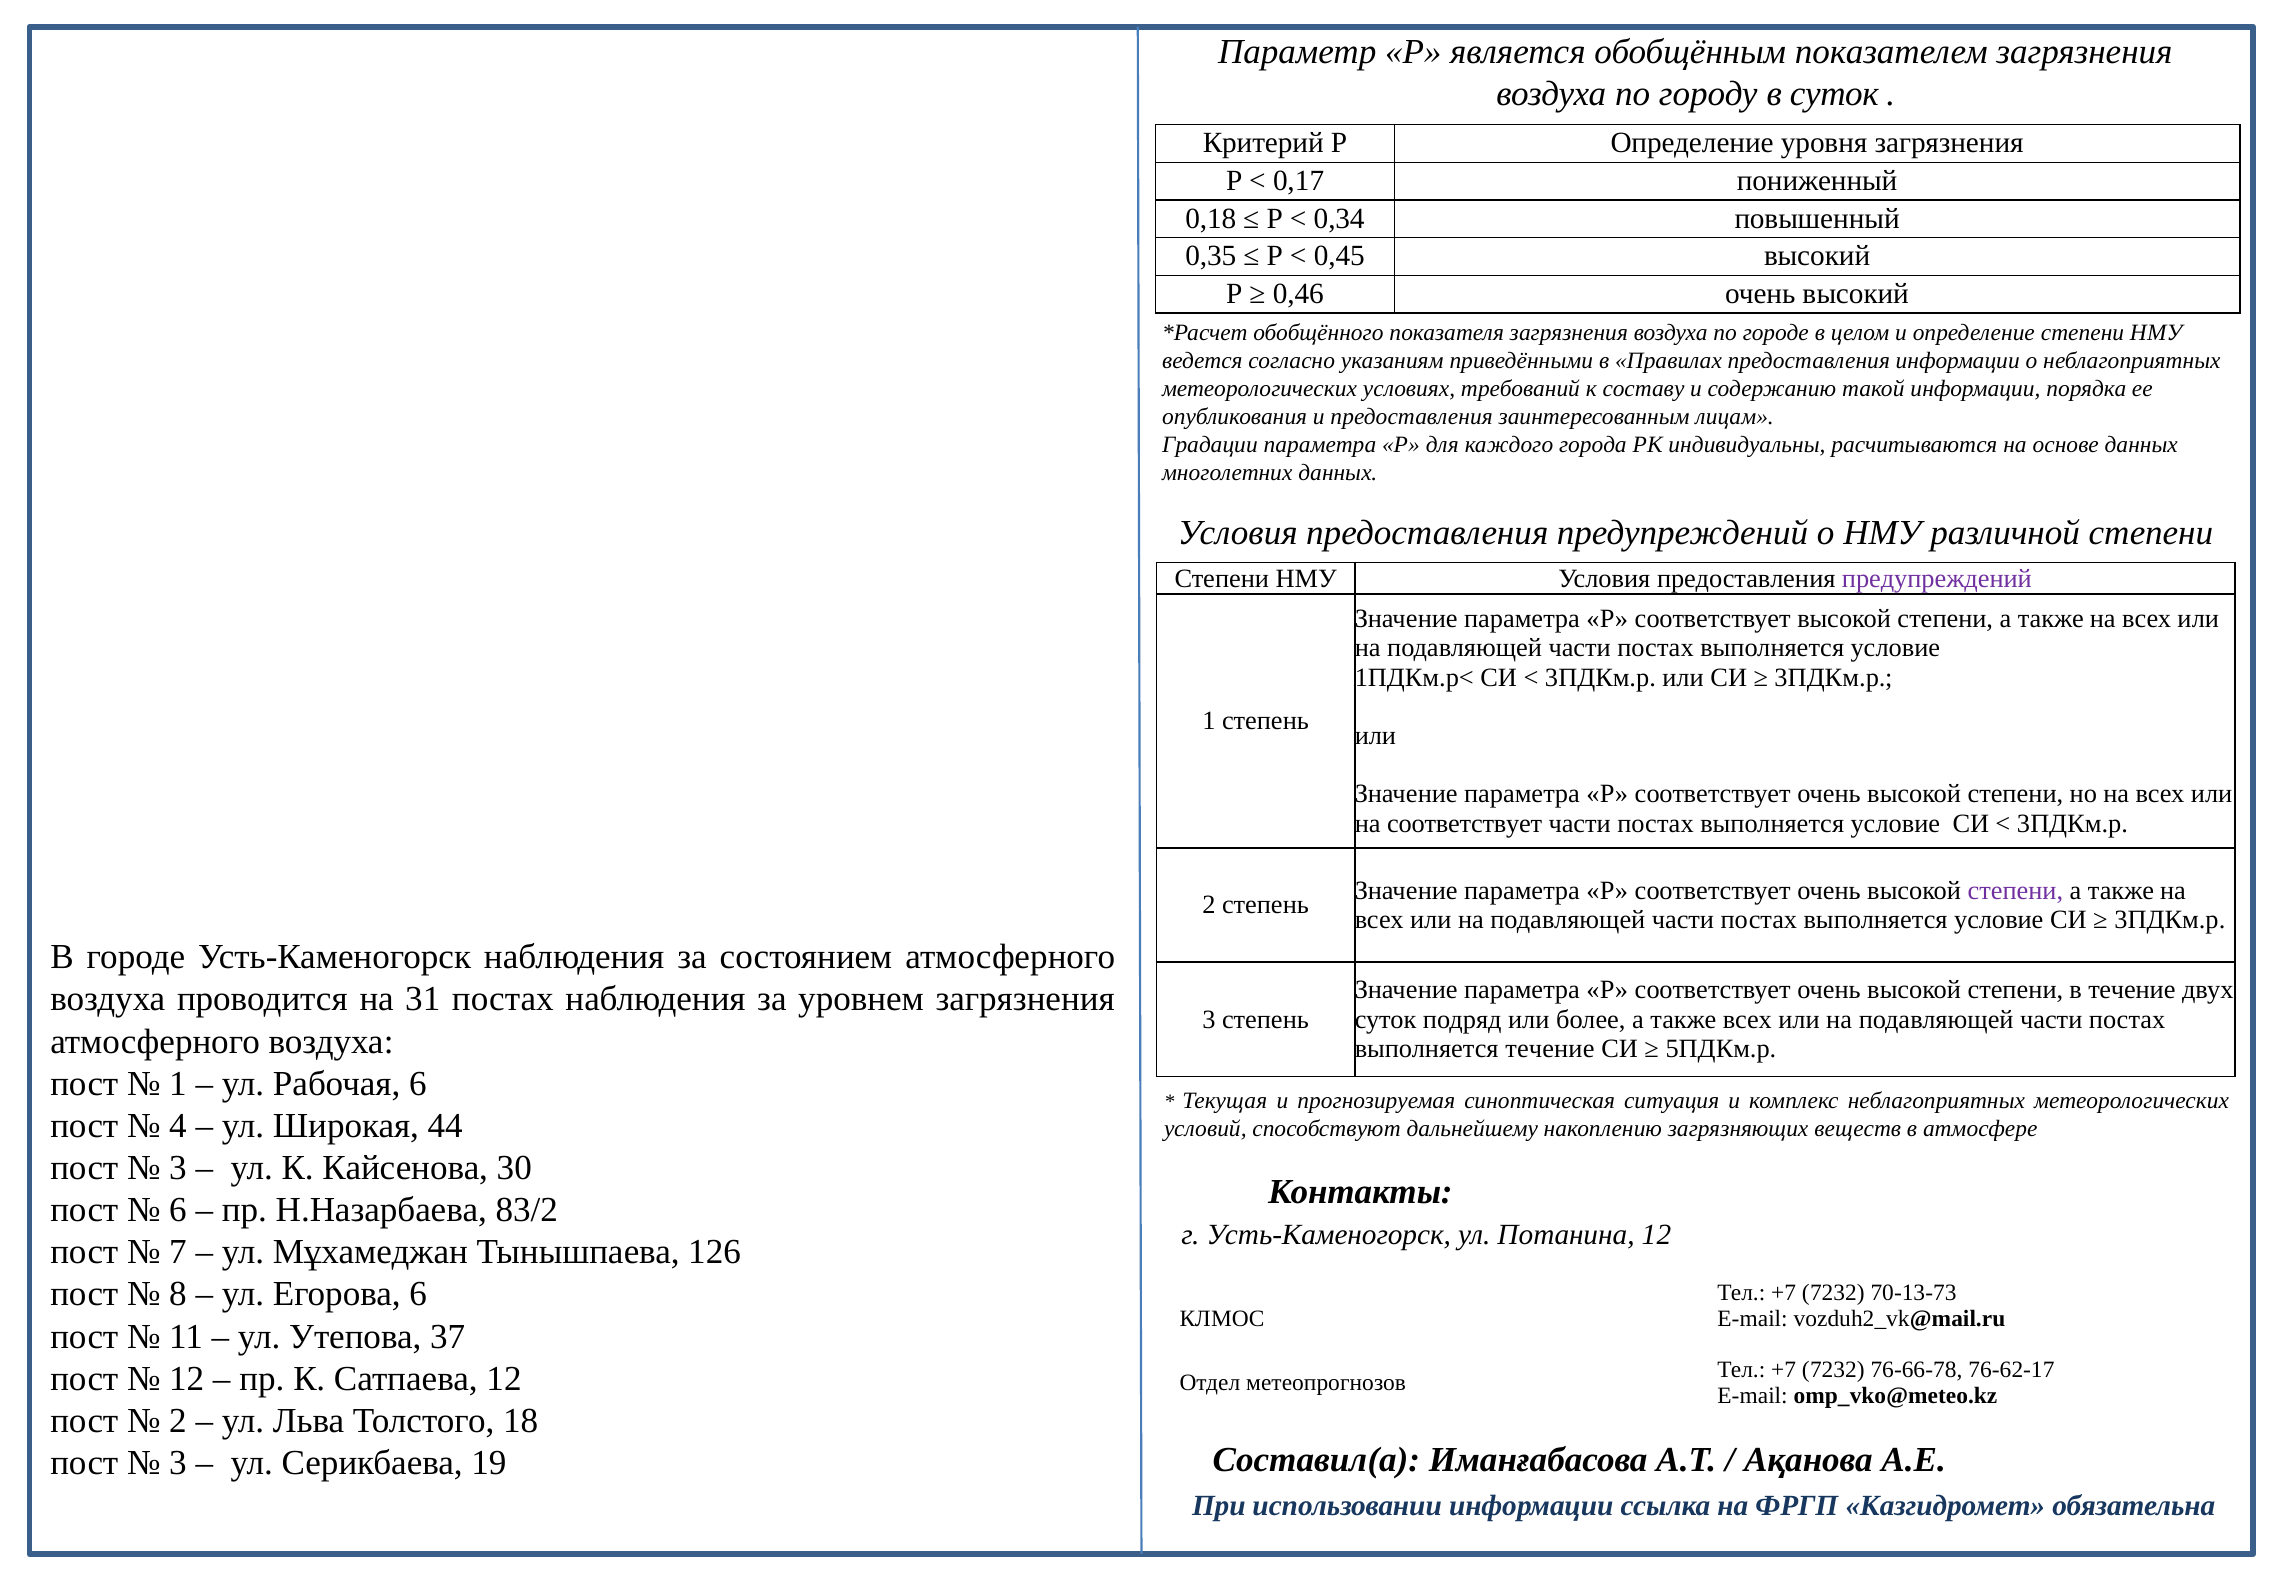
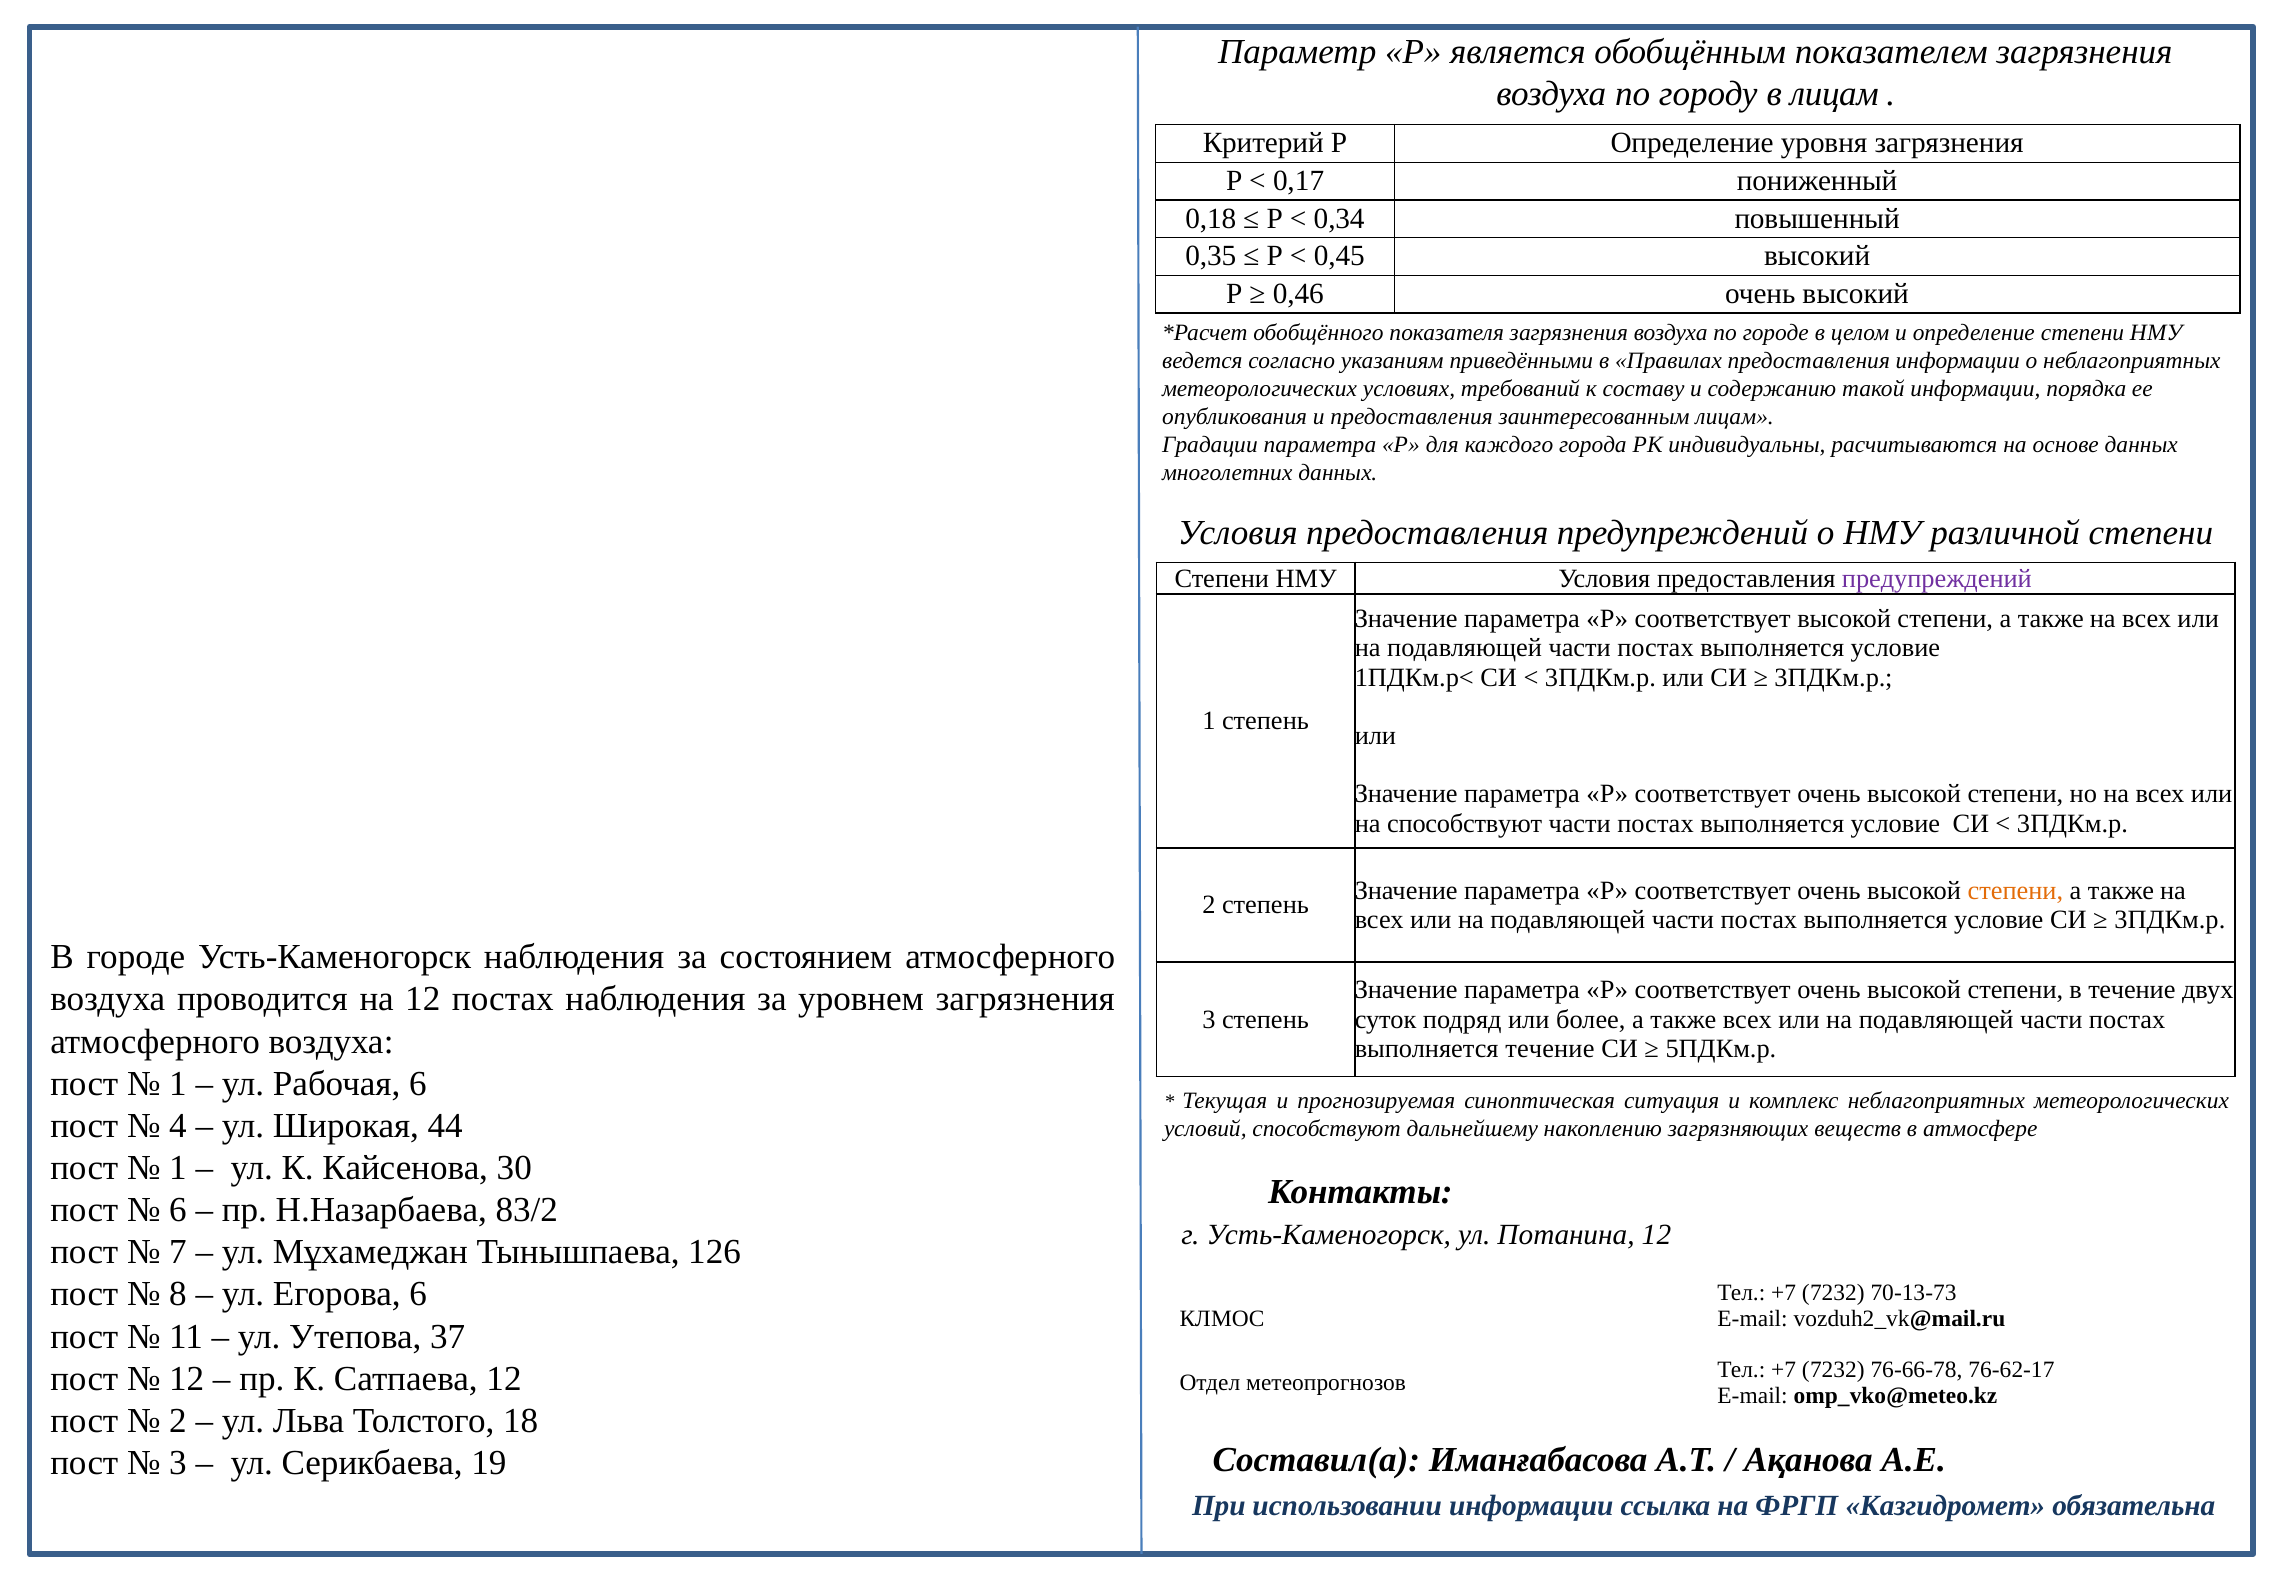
в суток: суток -> лицам (1834, 94)
на соответствует: соответствует -> способствуют (1465, 823)
степени colour: purple -> orange (2015, 890)
на 31: 31 -> 12 (423, 999)
3: 3 -> 1 (178, 1168)
